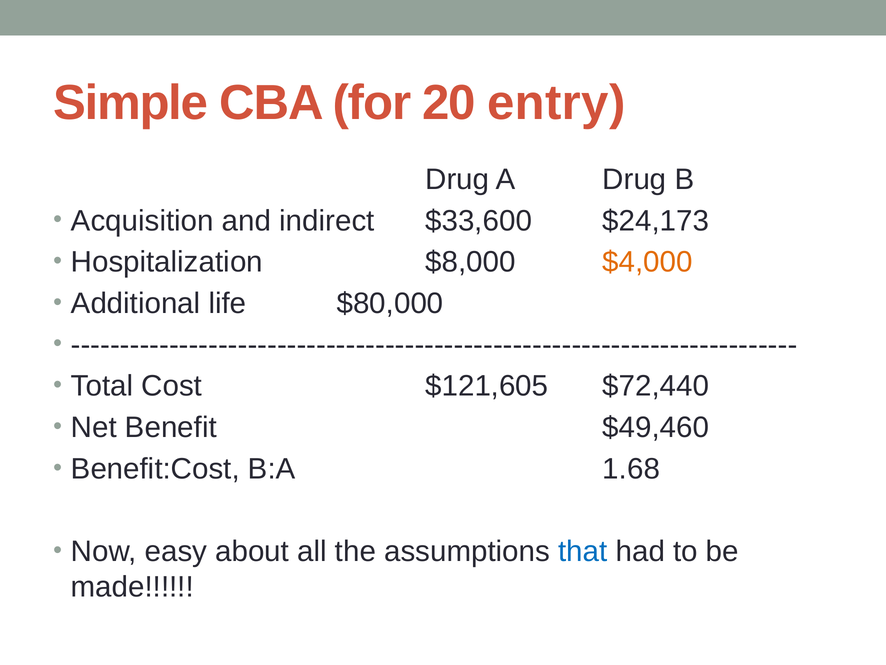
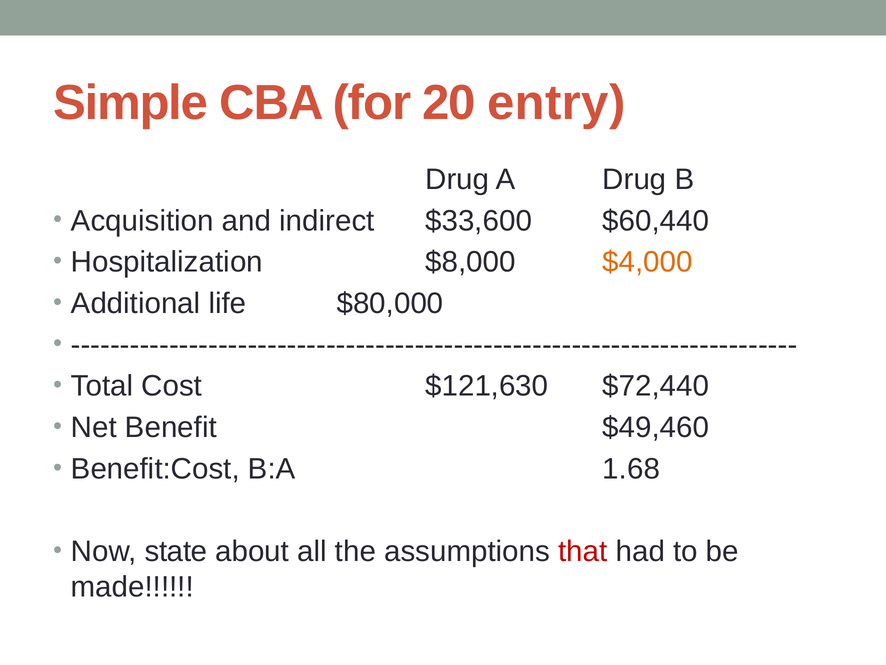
$24,173: $24,173 -> $60,440 (656, 221)
$121,605: $121,605 -> $121,630 (487, 386)
easy: easy -> state (176, 551)
that colour: blue -> red (583, 551)
